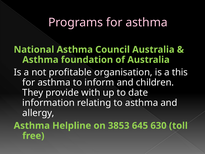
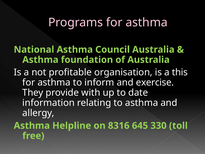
children: children -> exercise (155, 82)
3853: 3853 -> 8316 (119, 125)
630: 630 -> 330 (159, 125)
